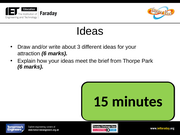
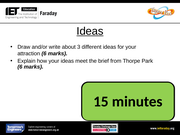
Ideas underline: none -> present (90, 31)
